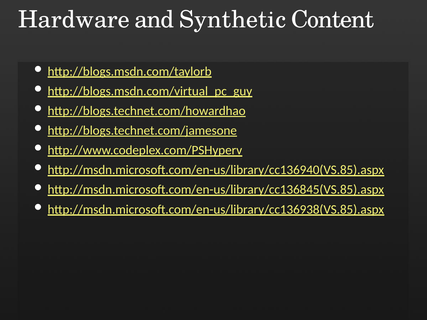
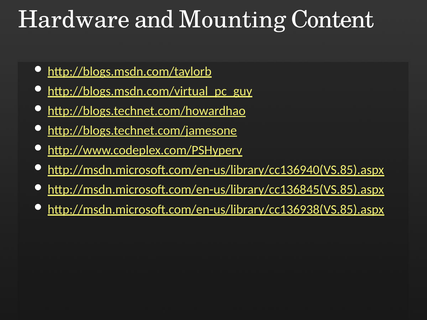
Synthetic: Synthetic -> Mounting (233, 20)
